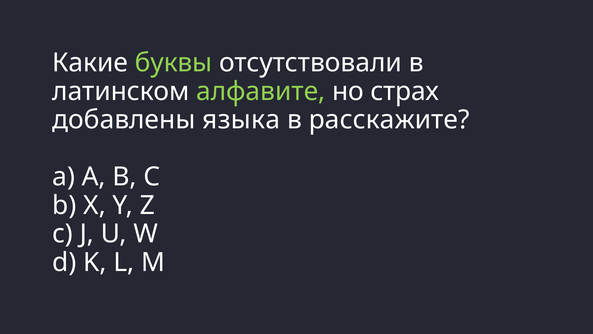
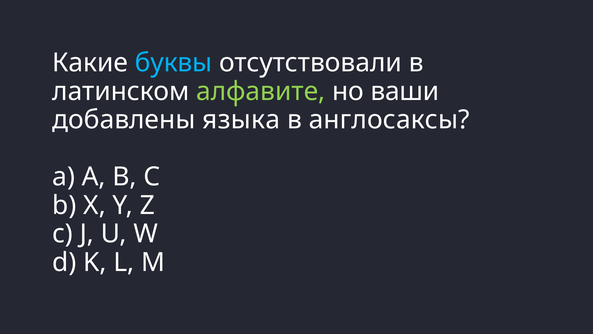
буквы colour: light green -> light blue (174, 63)
страх: страх -> ваши (405, 91)
расскажите: расскажите -> англосаксы (389, 120)
